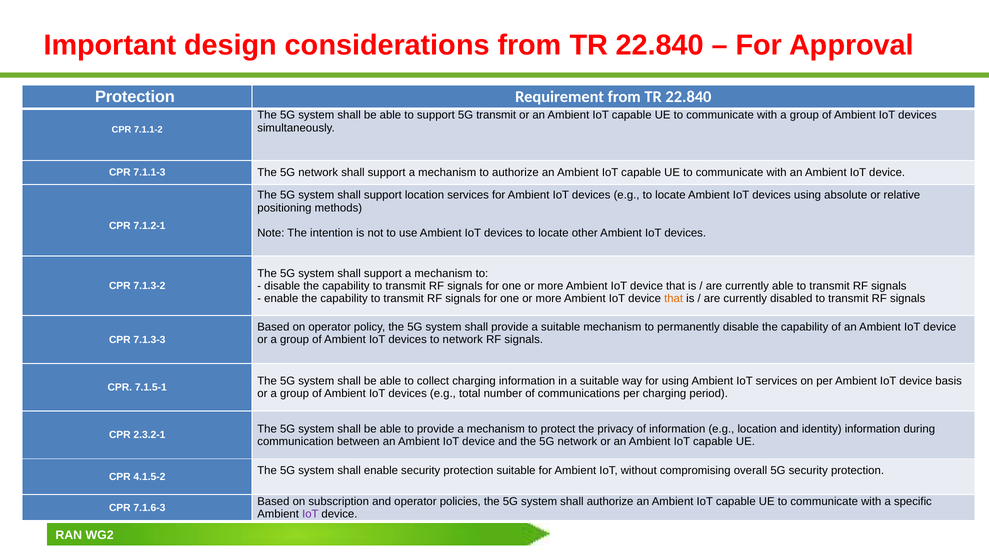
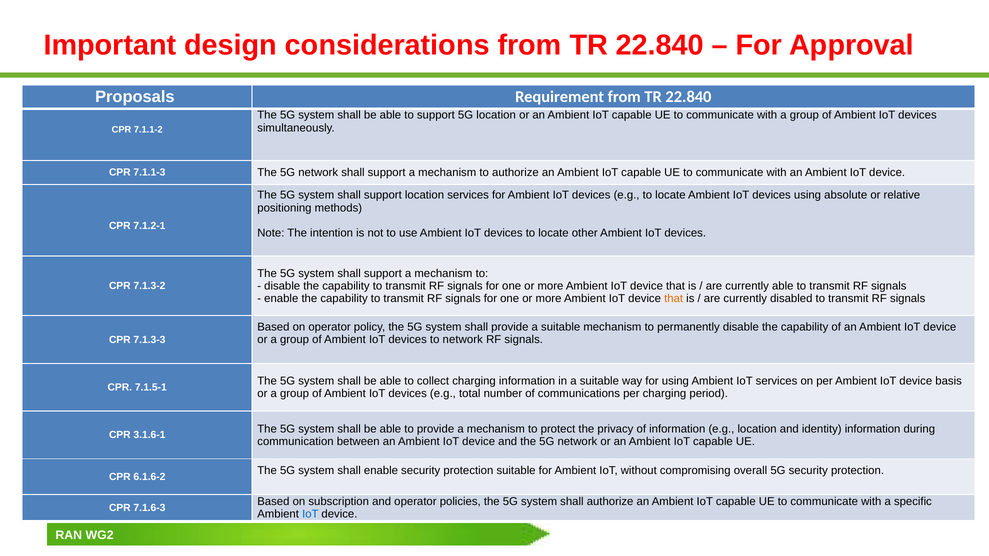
Protection: Protection -> Proposals (135, 97)
5G transmit: transmit -> location (496, 115)
2.3.2-1: 2.3.2-1 -> 3.1.6-1 (149, 435)
4.1.5-2: 4.1.5-2 -> 6.1.6-2 (149, 477)
IoT colour: purple -> blue (310, 514)
